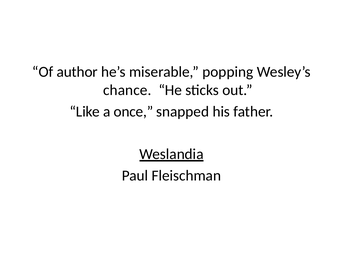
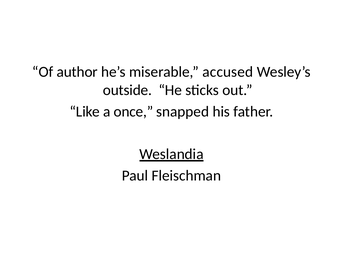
popping: popping -> accused (228, 72)
chance: chance -> outside (127, 90)
